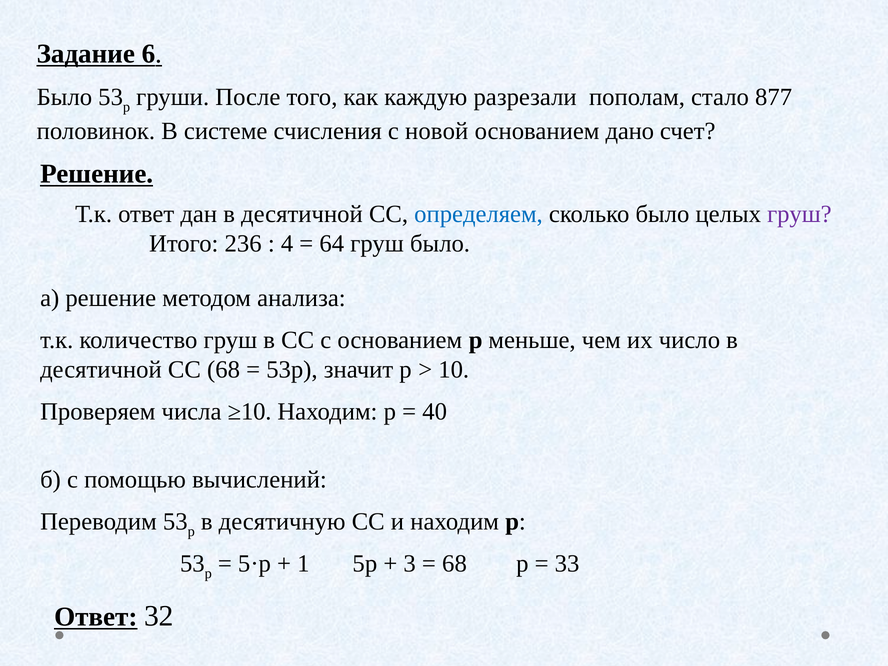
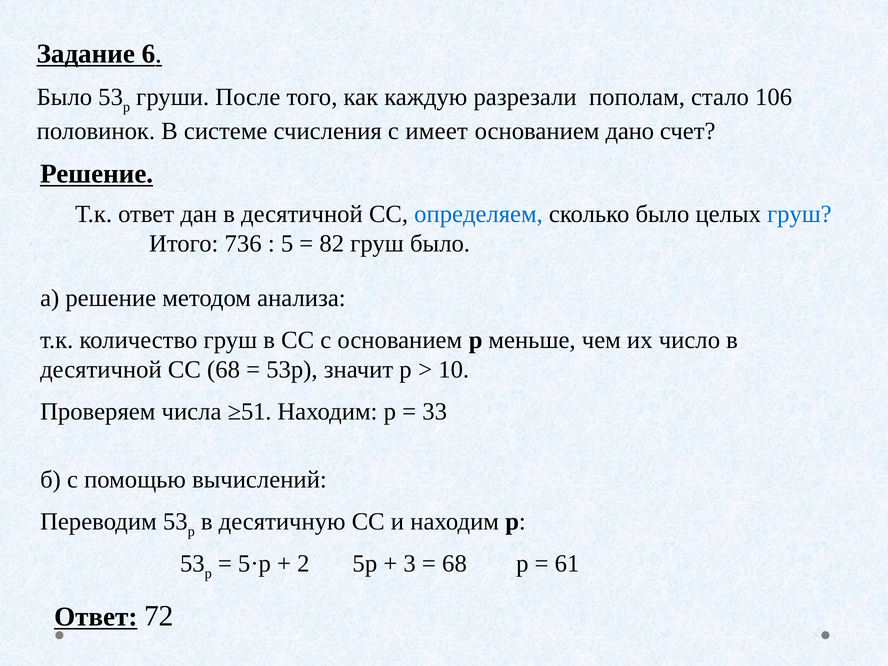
877: 877 -> 106 (774, 97)
новой: новой -> имеет (437, 131)
груш colour: purple -> blue (799, 214)
236: 236 -> 736 (243, 244)
4: 4 -> 5 (287, 244)
64: 64 -> 82 (332, 244)
≥10: ≥10 -> ≥51 (250, 411)
40: 40 -> 33 (435, 411)
1: 1 -> 2 (303, 564)
33: 33 -> 61 (567, 564)
32: 32 -> 72 (159, 616)
